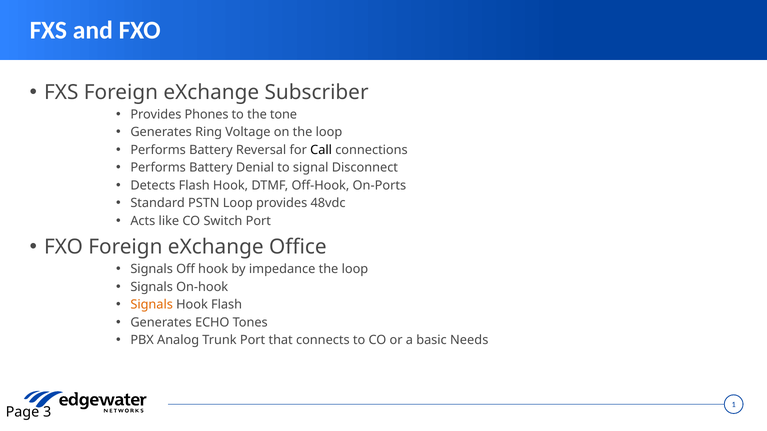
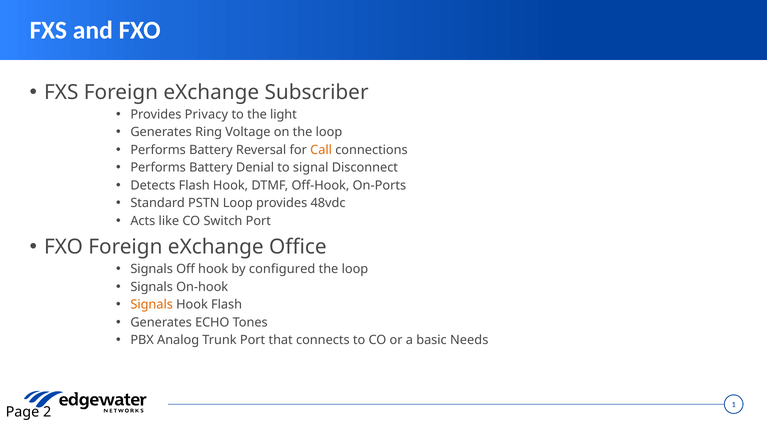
Phones: Phones -> Privacy (206, 114)
tone: tone -> light (283, 114)
Call colour: black -> orange (321, 150)
impedance: impedance -> configured (282, 269)
3: 3 -> 2 (47, 412)
